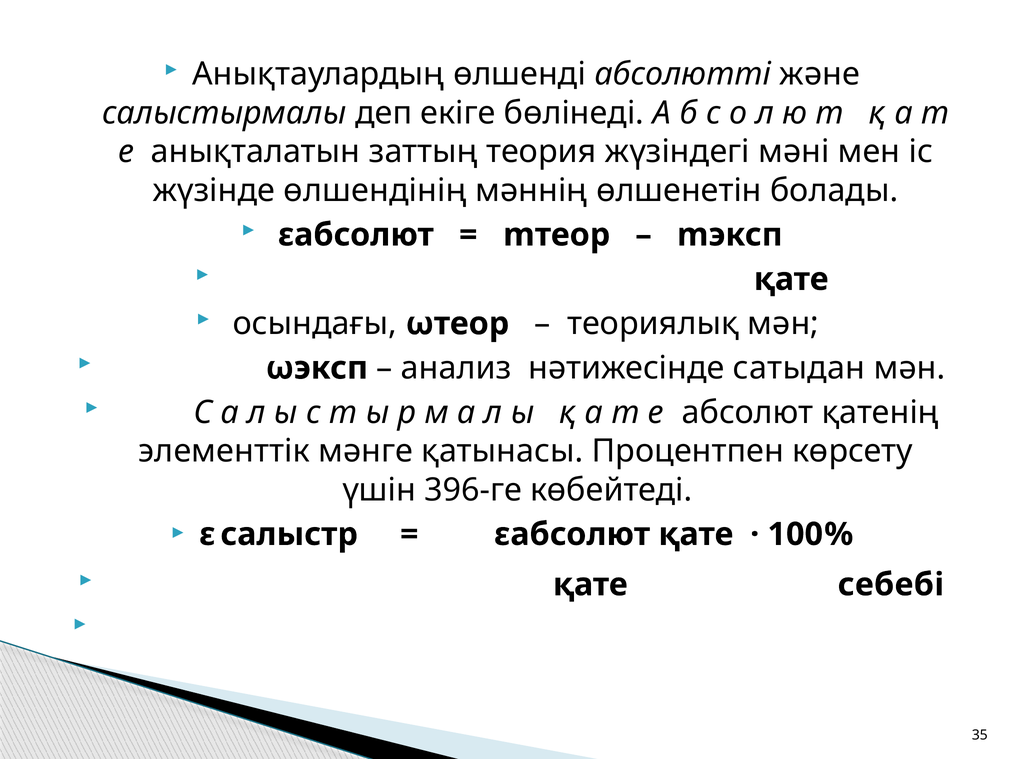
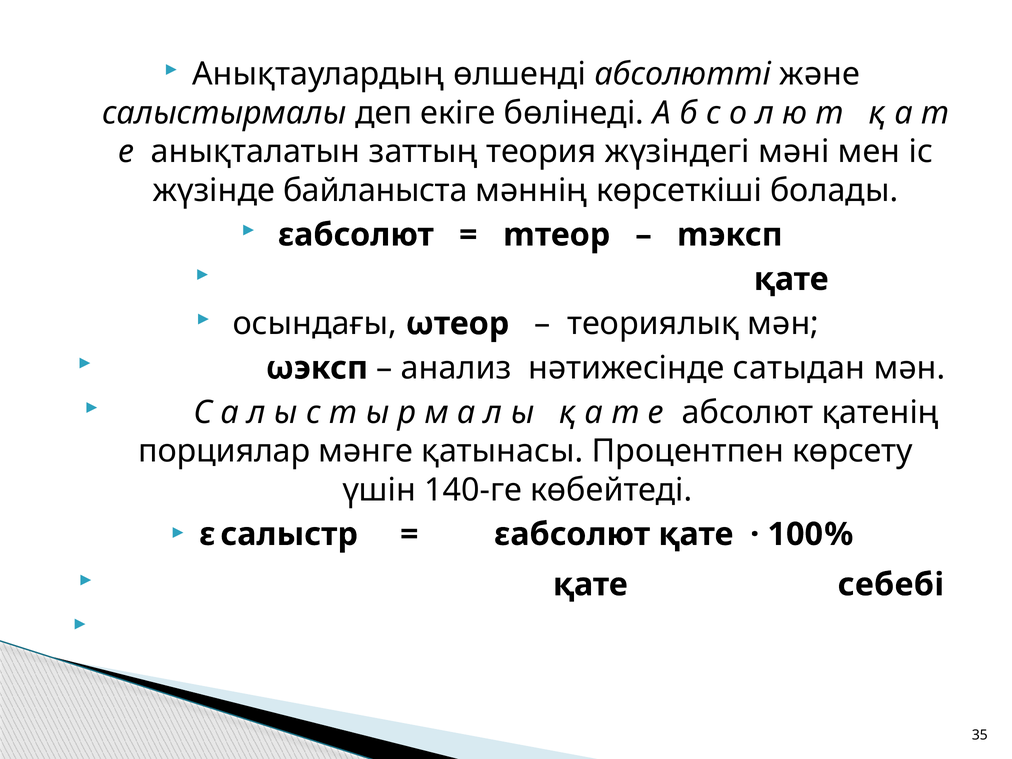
өлшендінің: өлшендінің -> байланыста (375, 190)
өлшенетін: өлшенетін -> көрсеткіші (679, 190)
элементтік: элементтік -> порциялар (224, 451)
396-ге: 396-ге -> 140-ге (473, 490)
